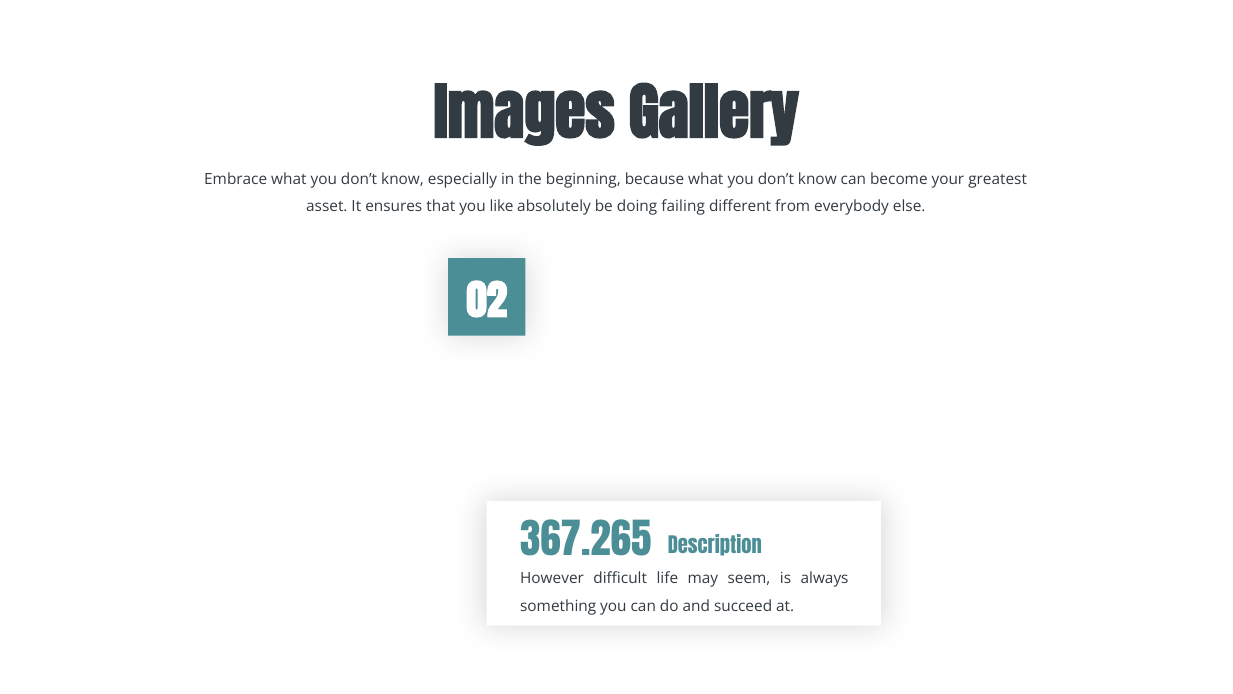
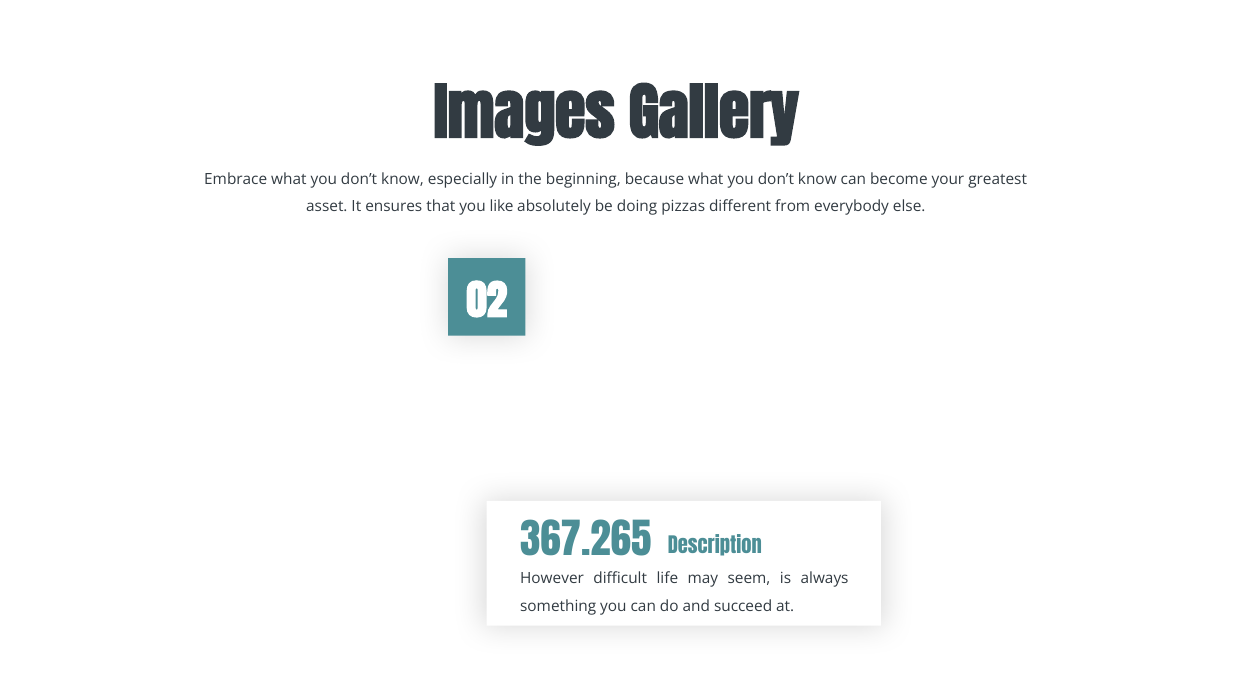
failing: failing -> pizzas (683, 207)
